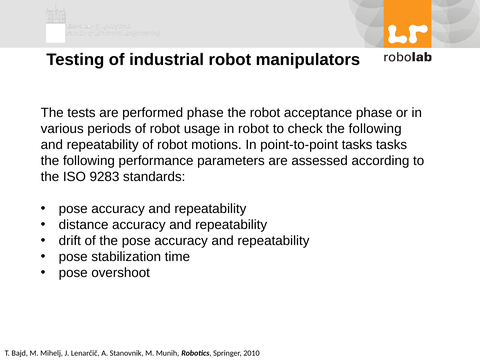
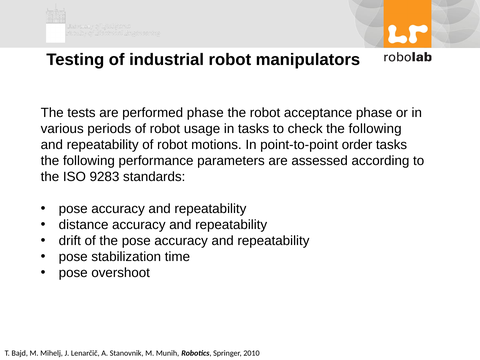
in robot: robot -> tasks (254, 129)
point-to-point tasks: tasks -> order (357, 145)
